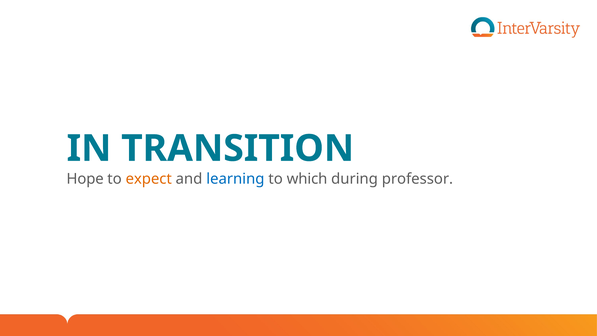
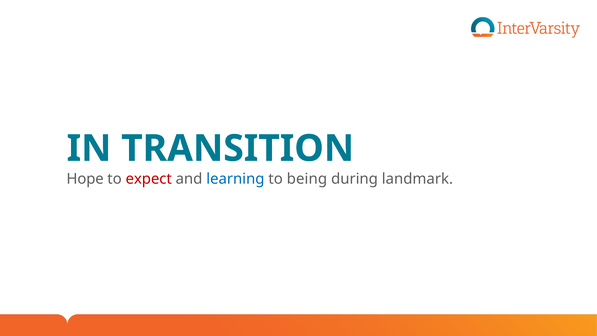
expect colour: orange -> red (149, 179)
which: which -> being (307, 179)
professor: professor -> landmark (417, 179)
